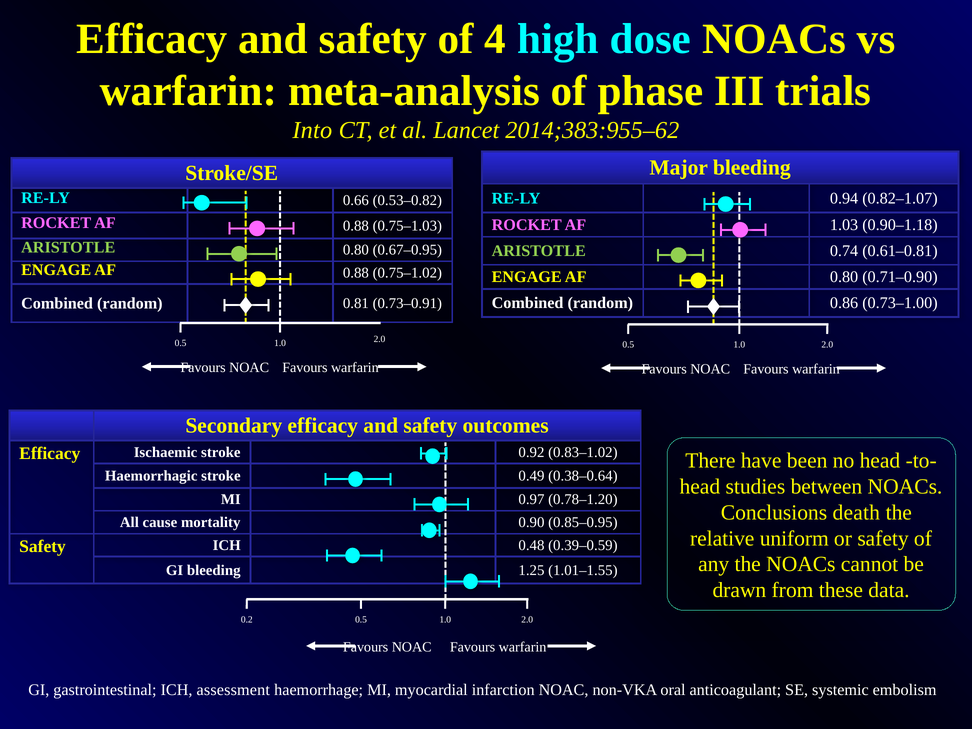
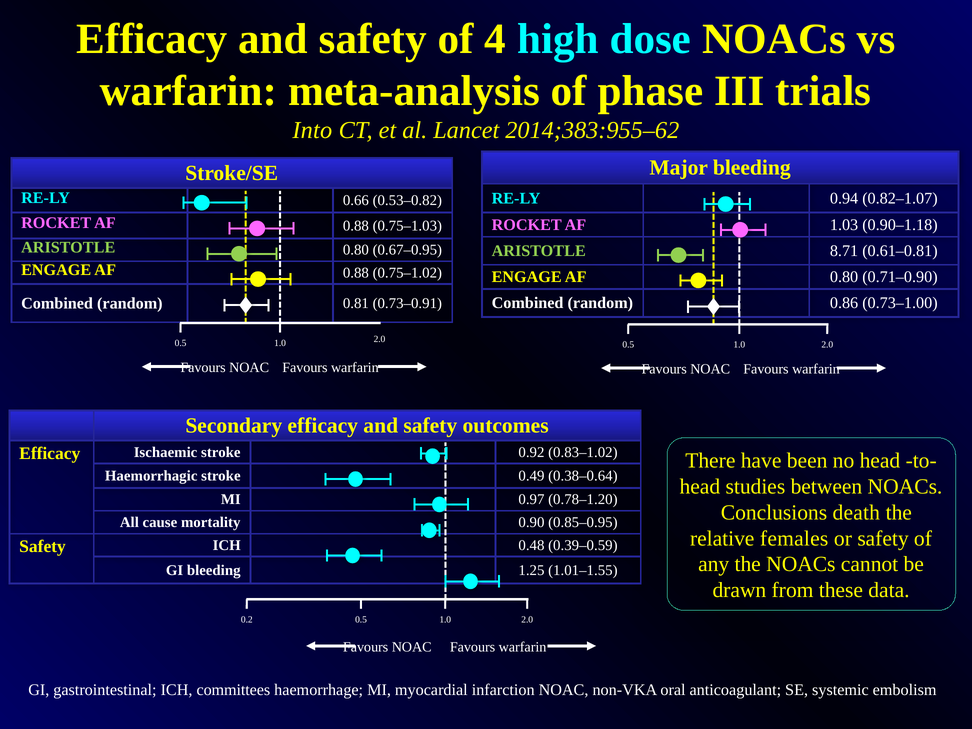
0.74: 0.74 -> 8.71 (844, 251)
uniform: uniform -> females (794, 538)
assessment: assessment -> committees (233, 690)
